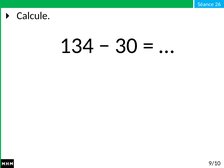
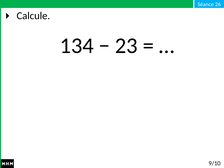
30: 30 -> 23 (126, 46)
